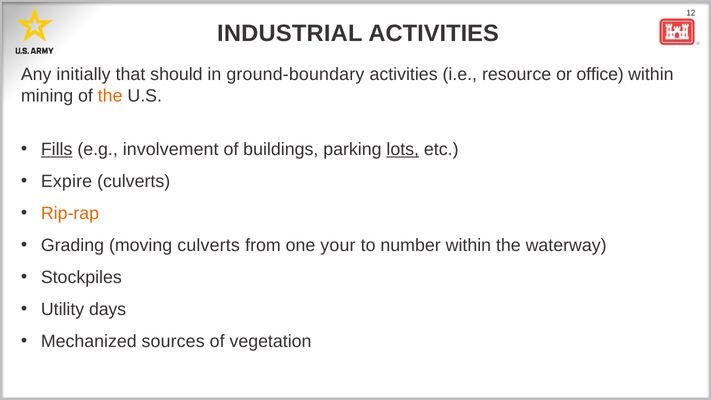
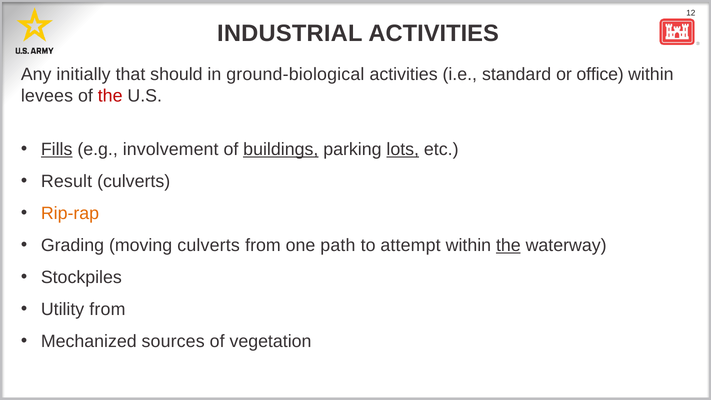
ground-boundary: ground-boundary -> ground-biological (295, 75)
resource: resource -> standard (517, 75)
mining: mining -> levees (47, 96)
the colour: orange -> red (110, 96)
buildings underline: none -> present (281, 149)
Expire: Expire -> Result (66, 181)
your: your -> path (338, 245)
number: number -> attempt (411, 245)
the underline: none -> present (508, 245)
Utility days: days -> from (107, 309)
